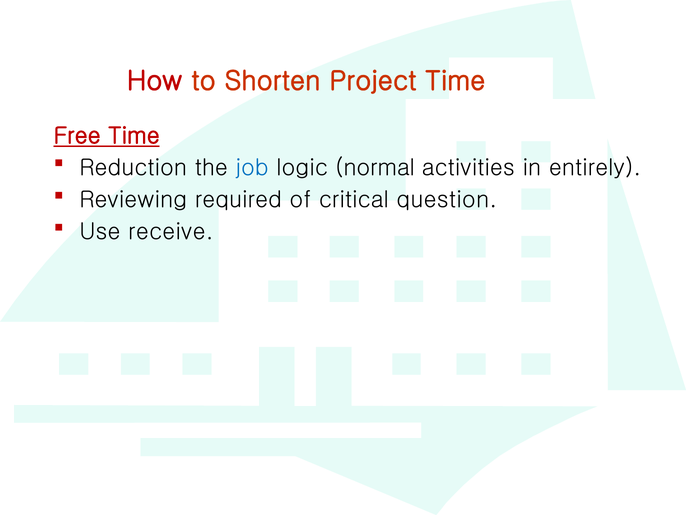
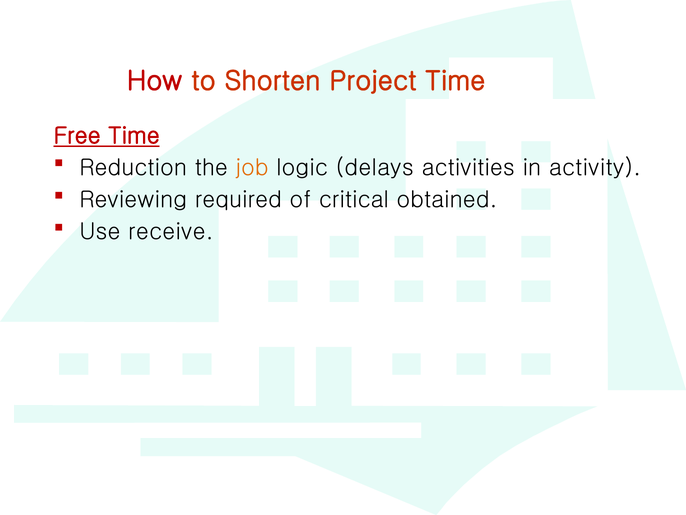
job colour: blue -> orange (252, 167)
normal: normal -> delays (375, 167)
entirely: entirely -> activity (595, 167)
question: question -> obtained (447, 199)
